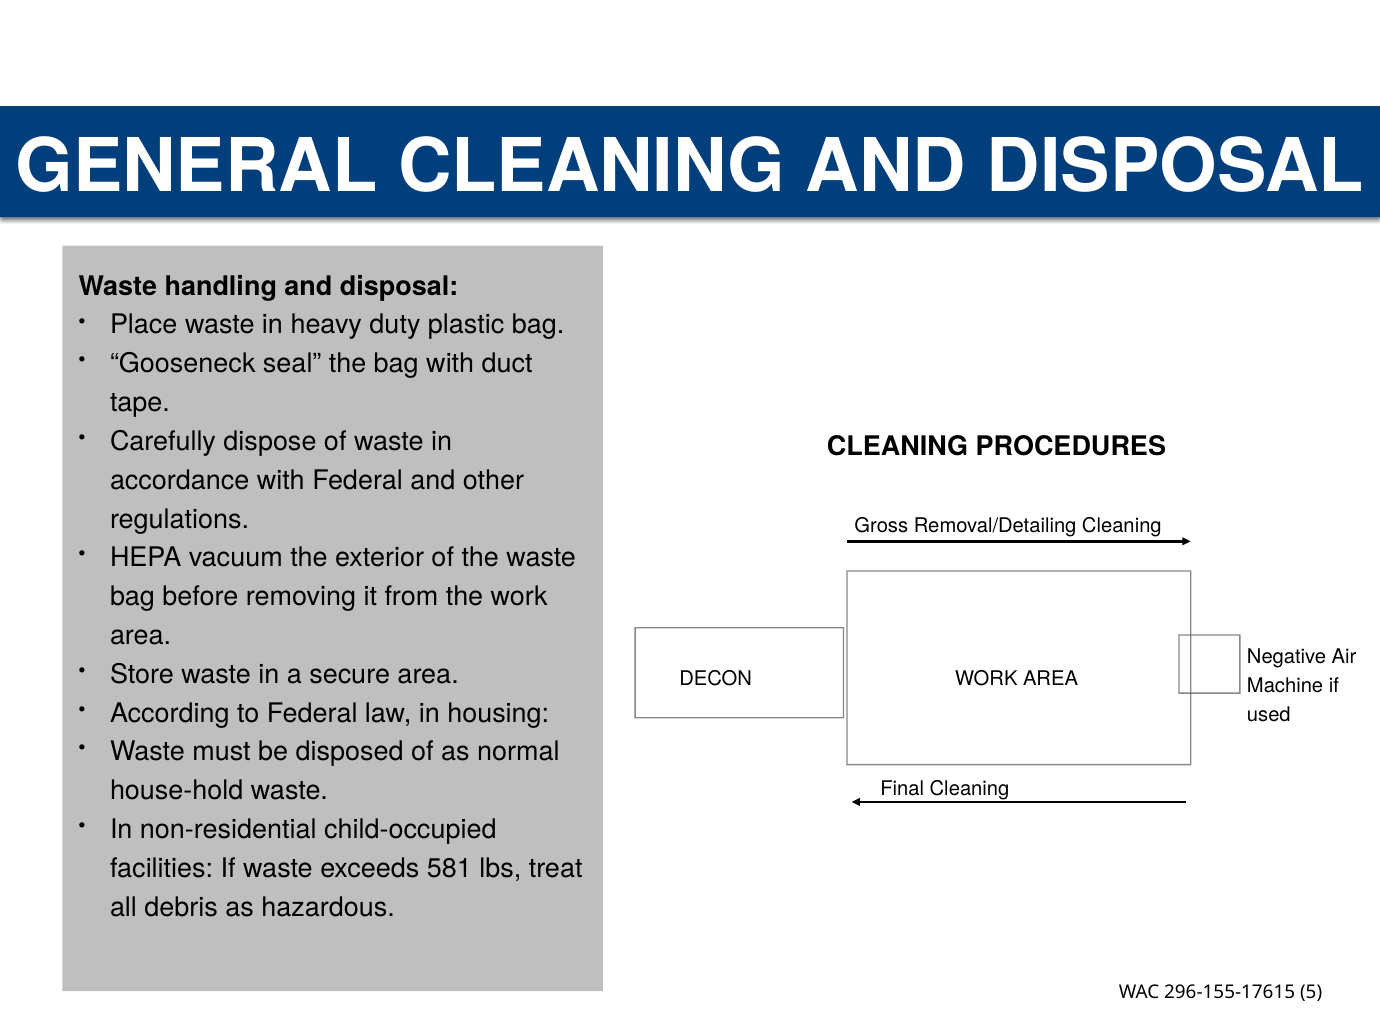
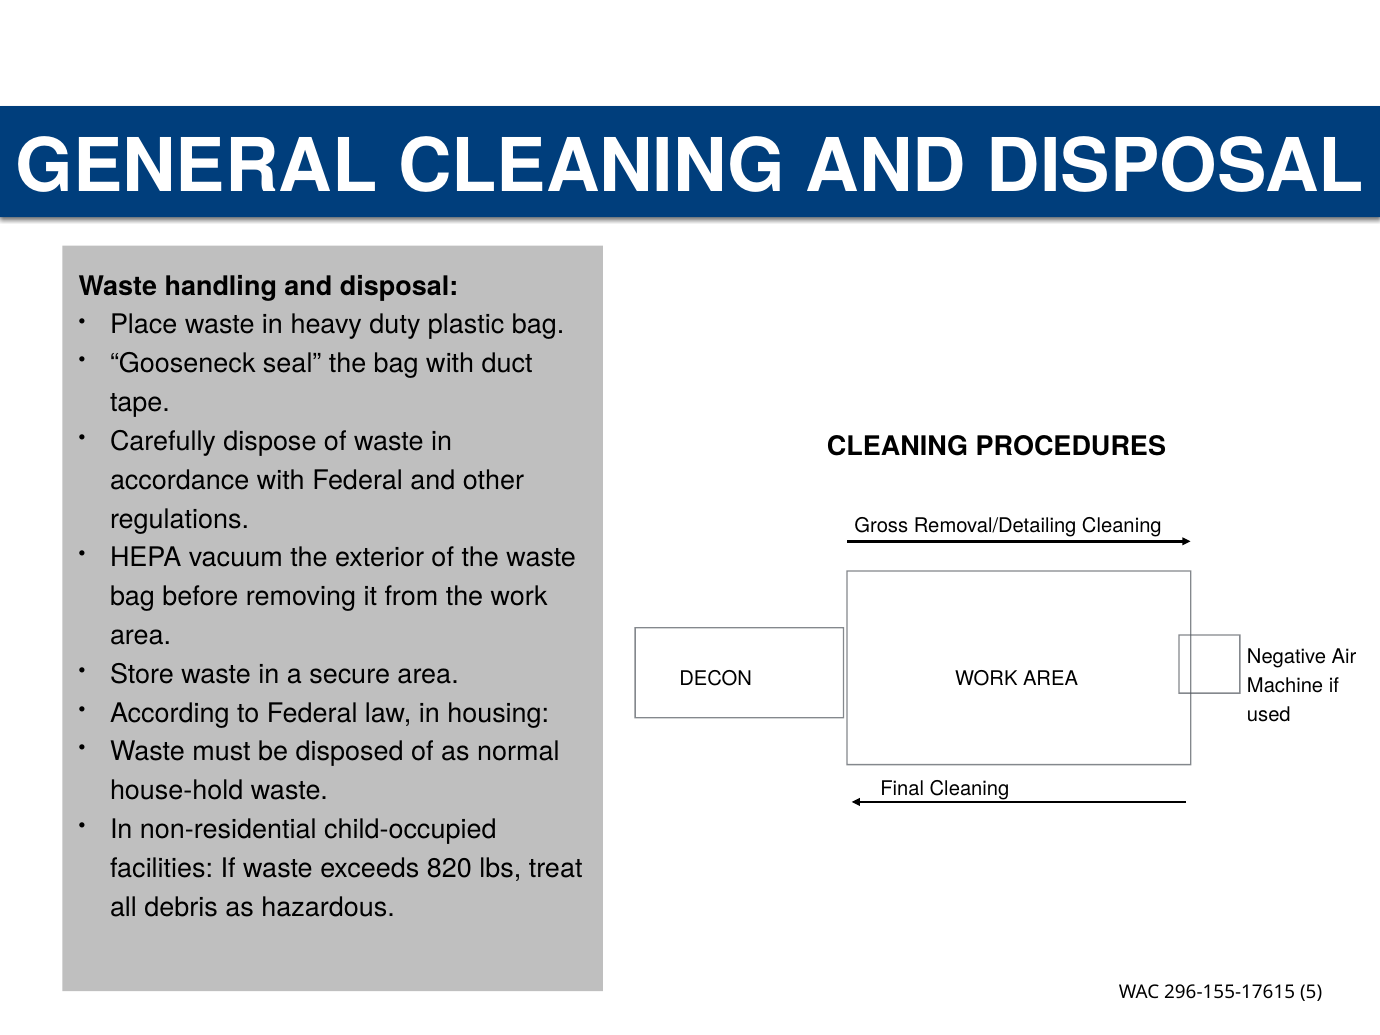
581: 581 -> 820 (449, 868)
